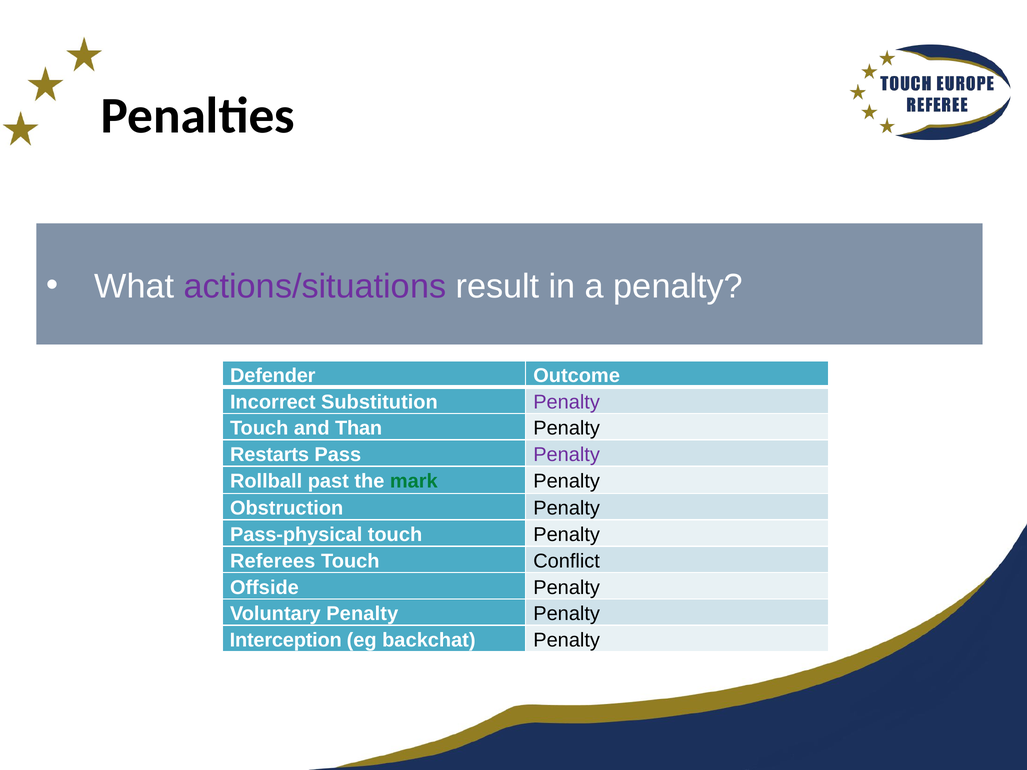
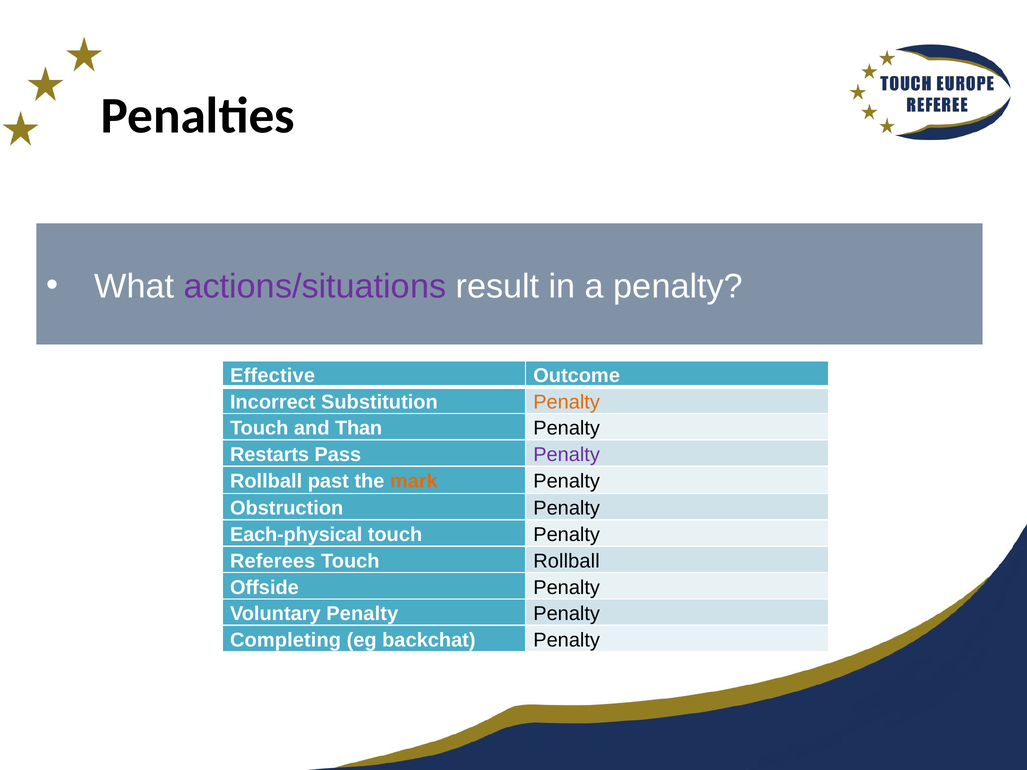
Defender: Defender -> Effective (273, 376)
Penalty colour: purple -> orange (567, 402)
mark colour: green -> orange (414, 481)
Pass-physical: Pass-physical -> Each-physical (296, 535)
Touch Conflict: Conflict -> Rollball (567, 561)
Interception: Interception -> Completing (286, 640)
